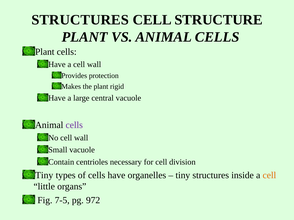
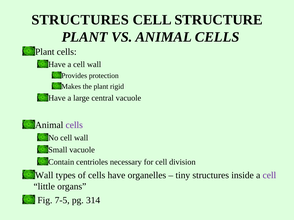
Tiny: Tiny -> Wall (44, 176)
cell colour: orange -> purple (269, 176)
972: 972 -> 314 (93, 201)
